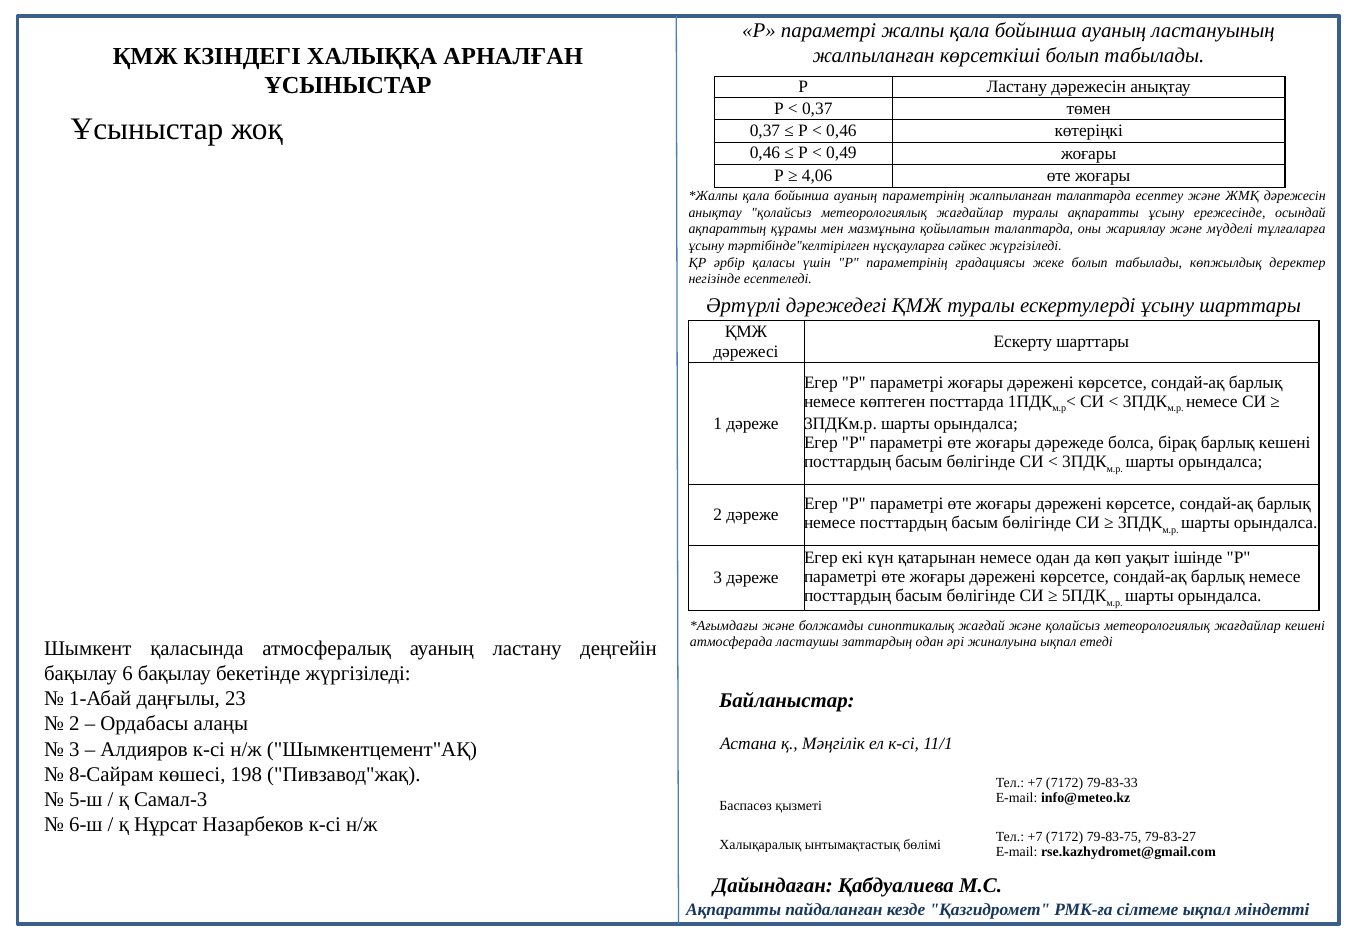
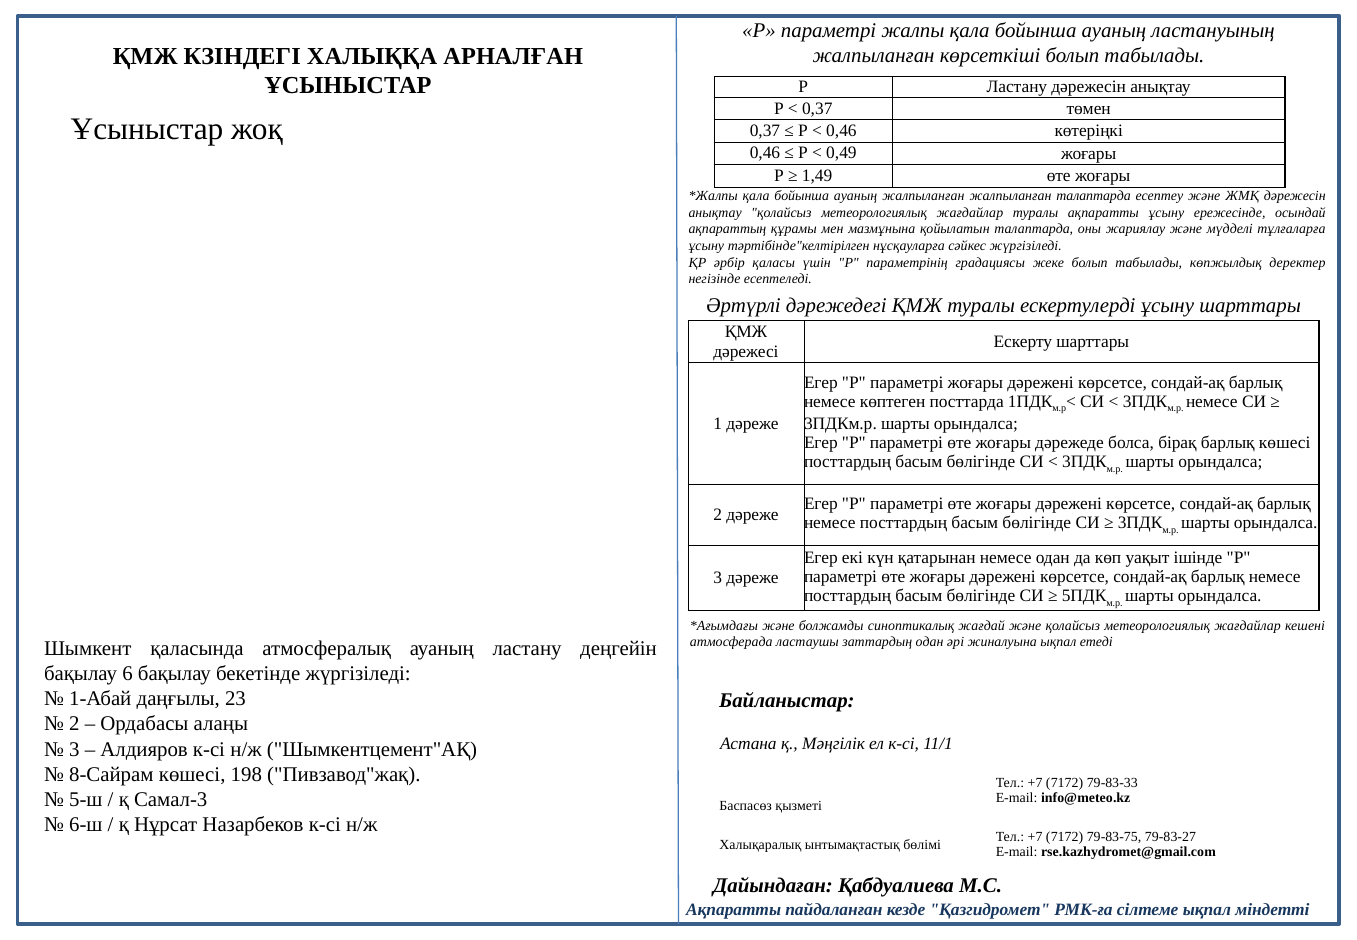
4,06: 4,06 -> 1,49 (817, 176)
ауаның параметрінің: параметрінің -> жалпыланған (923, 196)
барлық кешені: кешені -> көшесі (1285, 442)
